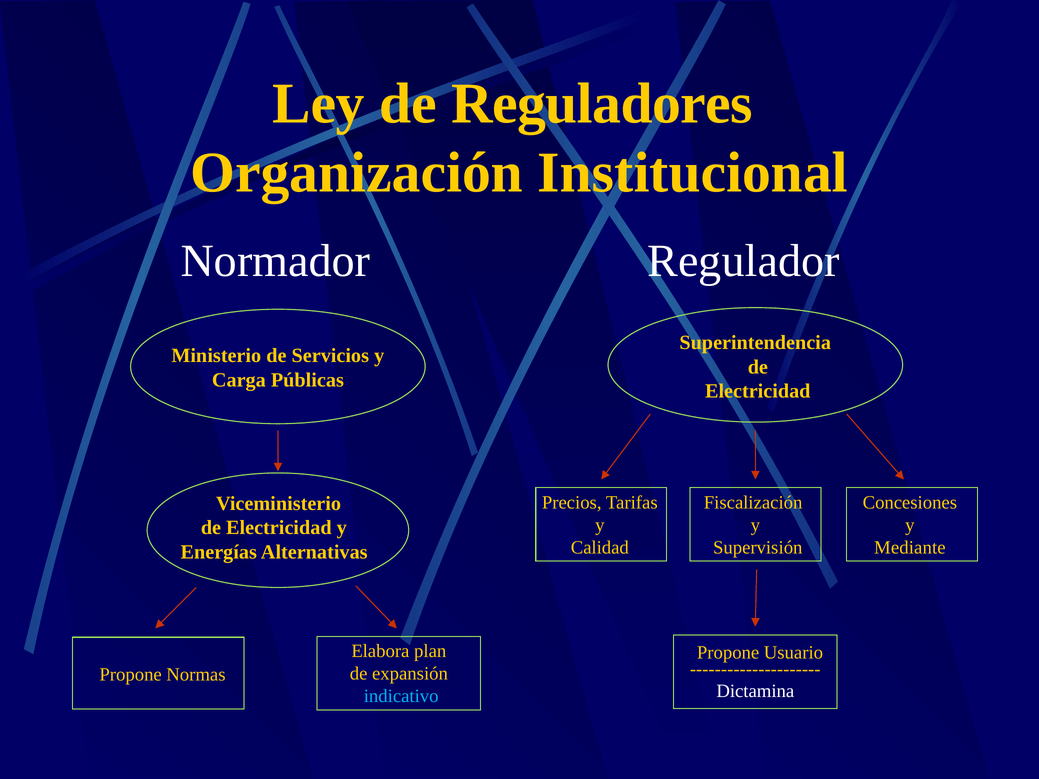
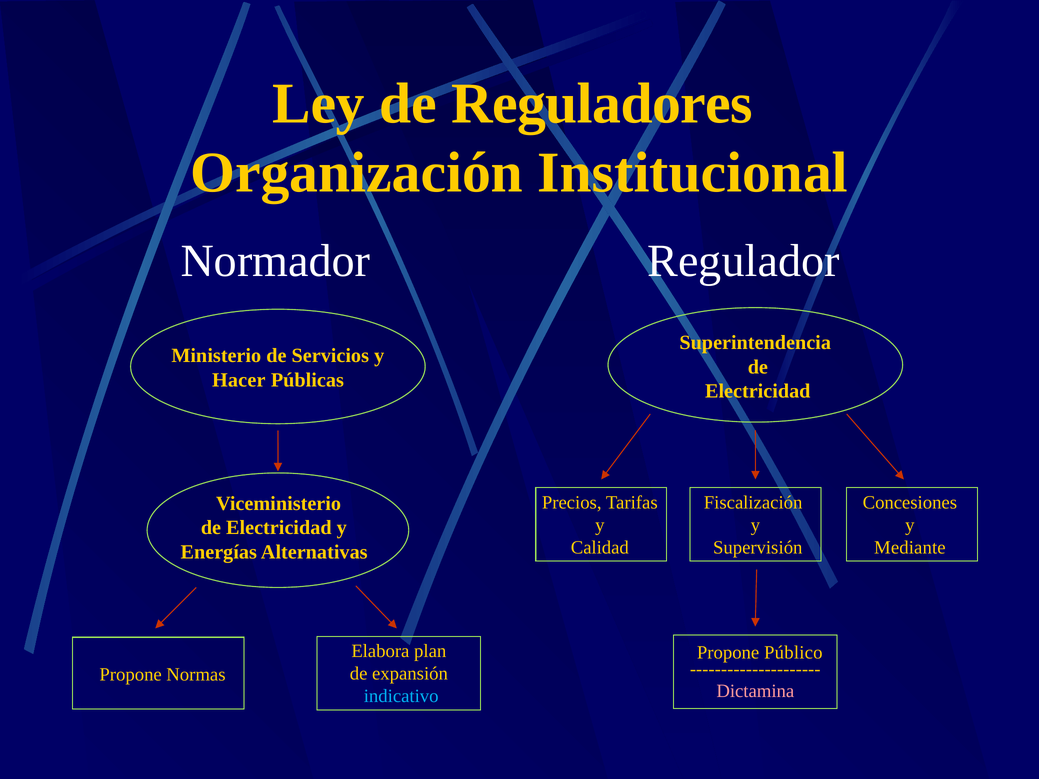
Carga: Carga -> Hacer (239, 380)
Usuario: Usuario -> Público (793, 653)
Dictamina colour: white -> pink (755, 691)
